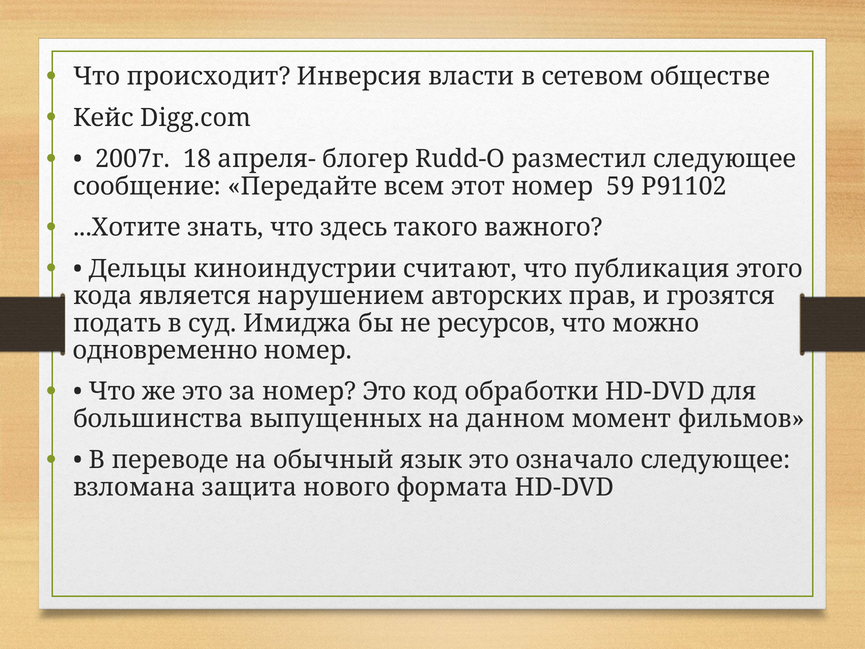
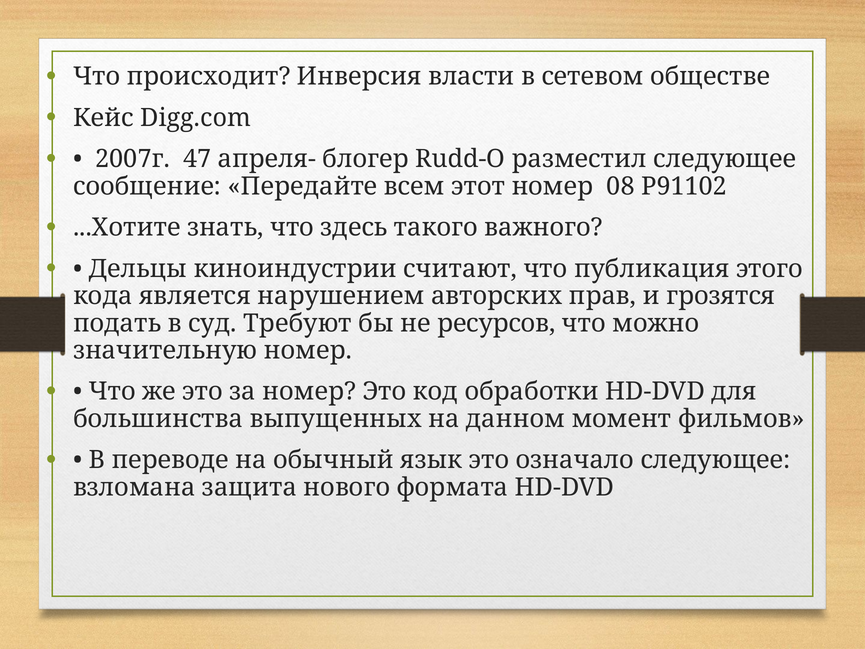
18: 18 -> 47 (197, 159)
59: 59 -> 08 (621, 186)
Имиджа: Имиджа -> Требуют (298, 323)
одновременно: одновременно -> значительную (165, 350)
